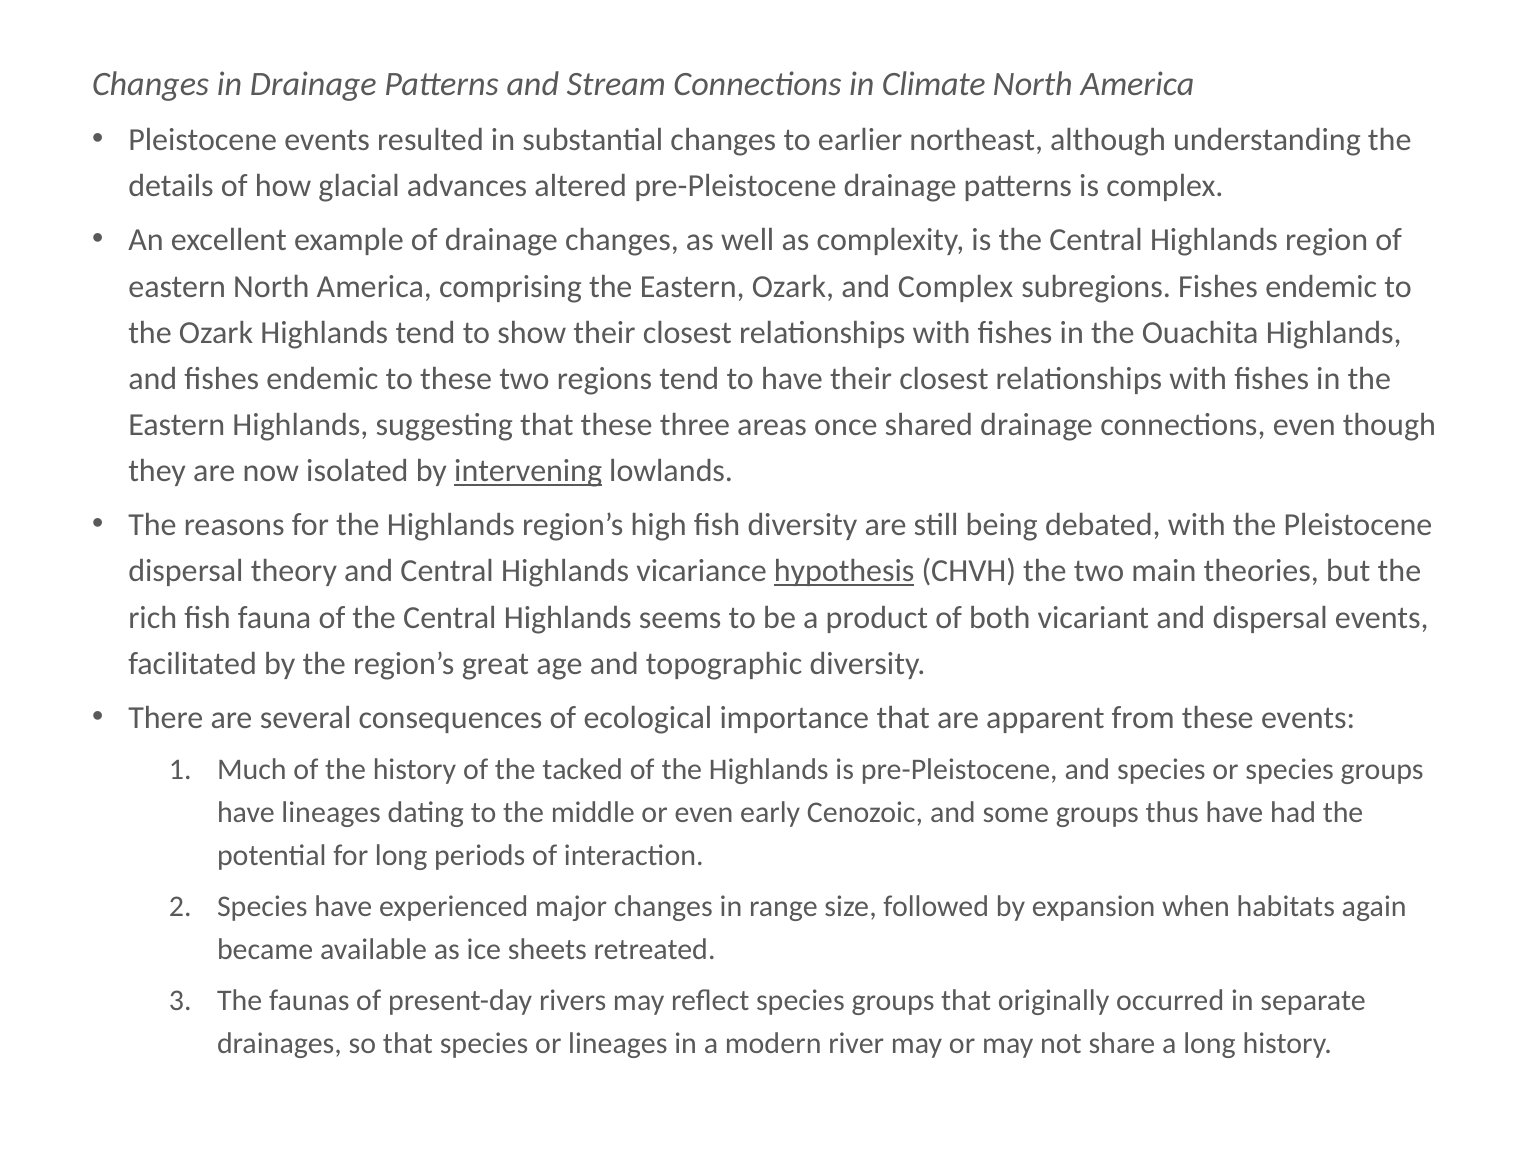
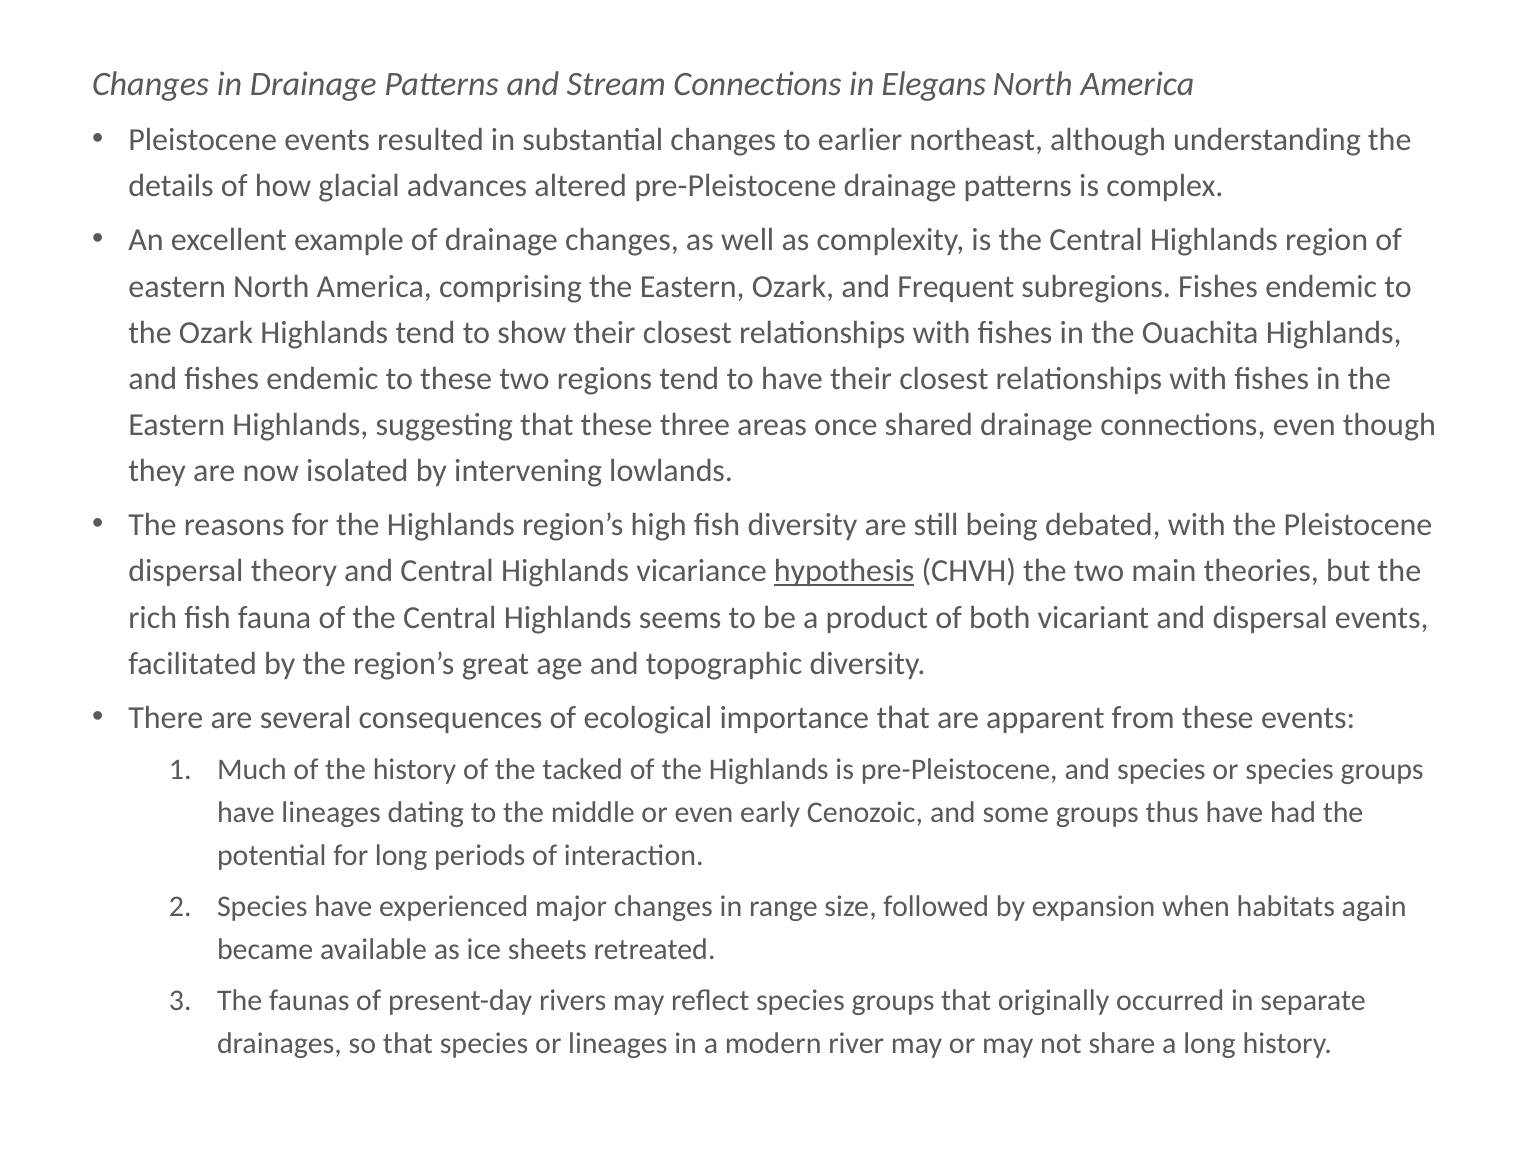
Climate: Climate -> Elegans (934, 85)
and Complex: Complex -> Frequent (956, 286)
intervening underline: present -> none (528, 471)
